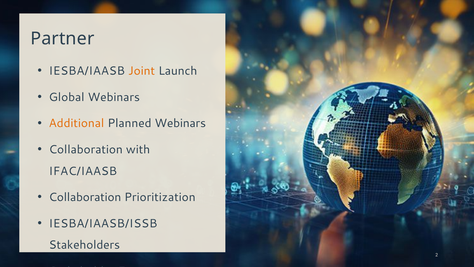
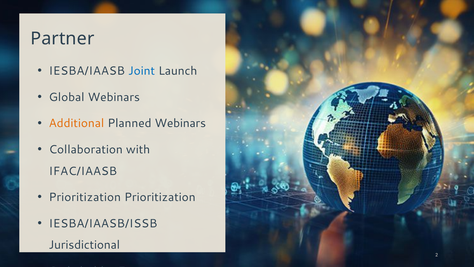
Joint colour: orange -> blue (142, 71)
Collaboration: Collaboration -> Prioritization (85, 197)
Stakeholders: Stakeholders -> Jurisdictional (84, 245)
